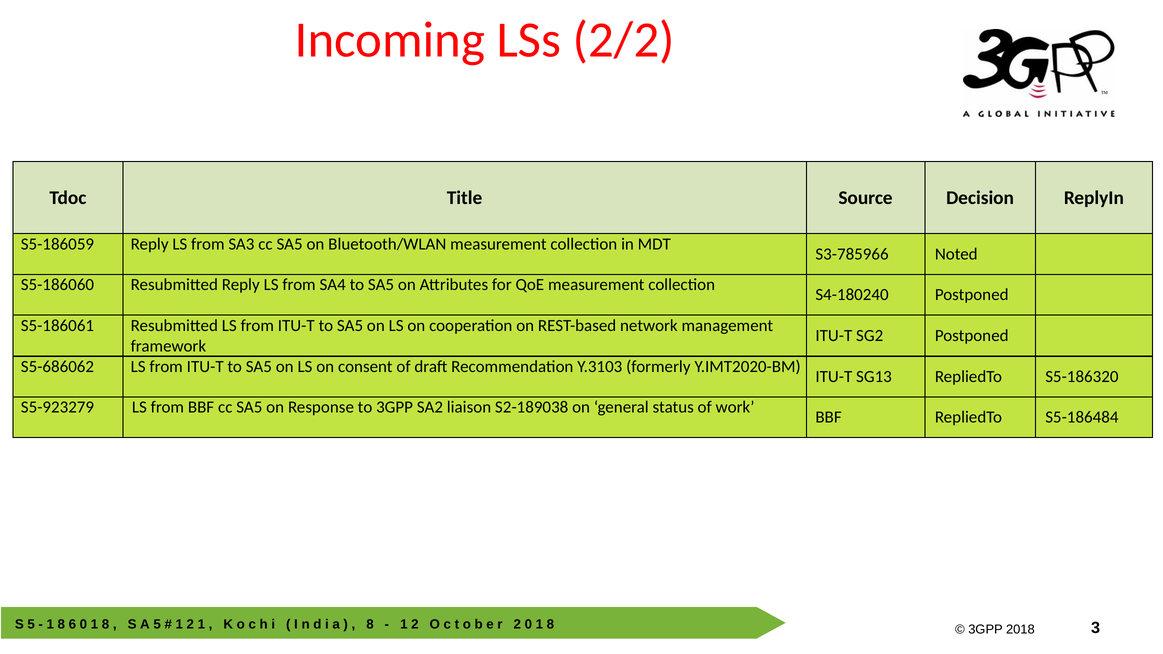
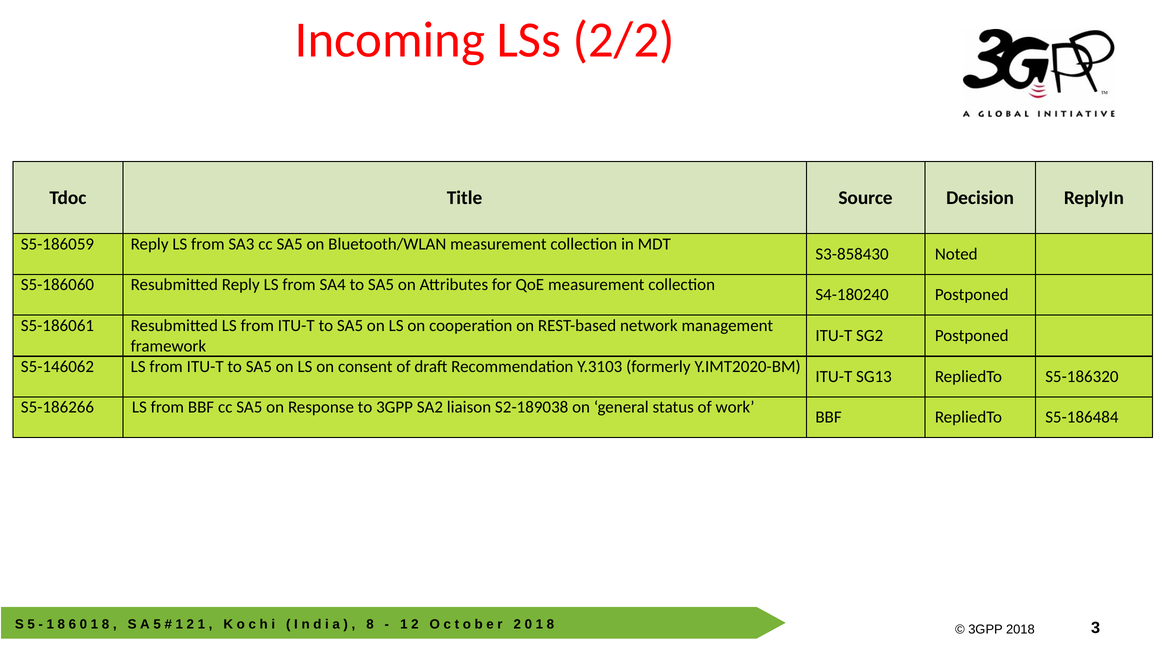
S3-785966: S3-785966 -> S3-858430 (852, 254)
S5-686062: S5-686062 -> S5-146062 (57, 367)
S5-923279: S5-923279 -> S5-186266 (57, 408)
